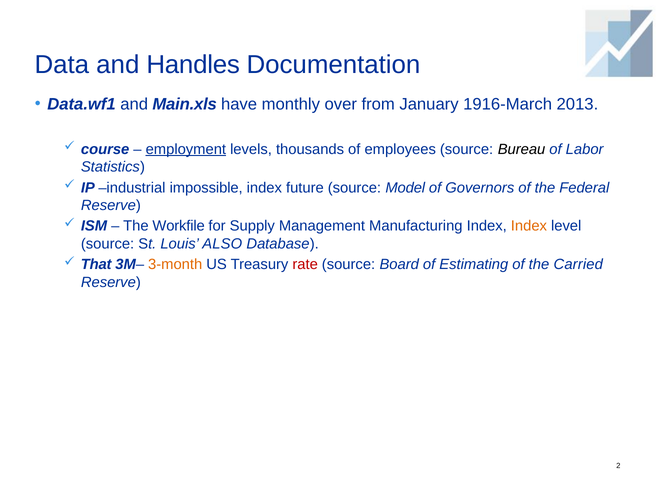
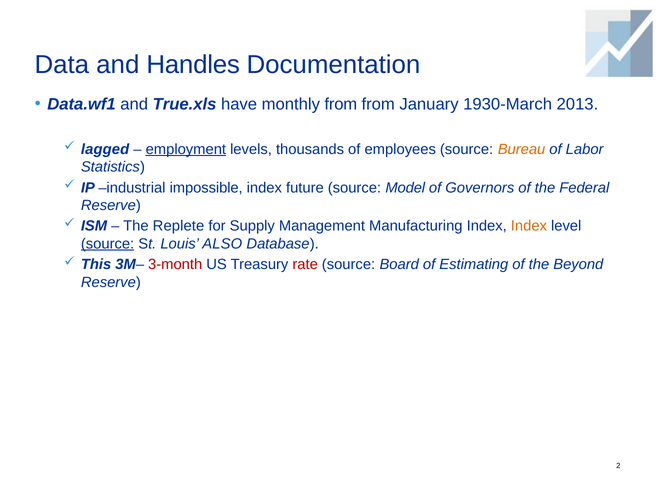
Main.xls: Main.xls -> True.xls (185, 104)
monthly over: over -> from (341, 104)
1916-March: 1916-March -> 1930-March (508, 104)
course: course -> lagged (105, 149)
Bureau colour: black -> orange (522, 149)
Workfile: Workfile -> Replete (179, 226)
source underline: none -> present (108, 244)
That: That -> This (96, 265)
3-month colour: orange -> red (175, 265)
Carried: Carried -> Beyond (578, 265)
